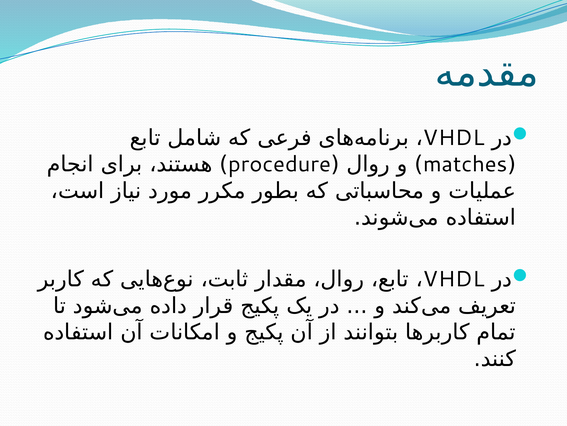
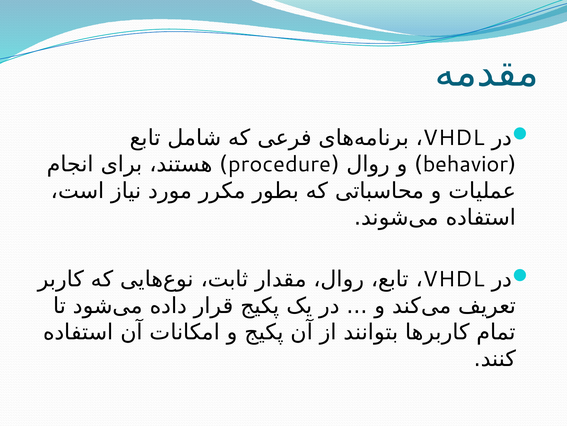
matches: matches -> behavior (465, 164)
